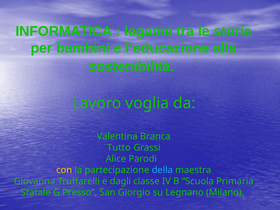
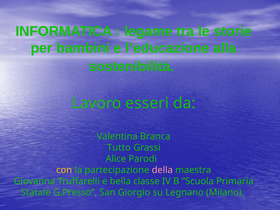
voglia: voglia -> esseri (147, 103)
della colour: light blue -> pink (162, 170)
dagli: dagli -> bella (120, 181)
